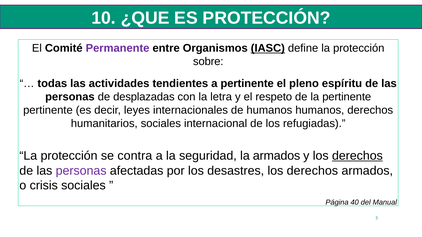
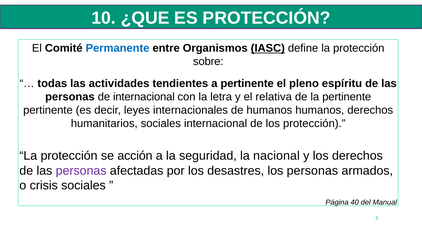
Permanente colour: purple -> blue (118, 48)
de desplazadas: desplazadas -> internacional (144, 97)
respeto: respeto -> relativa (274, 97)
los refugiadas: refugiadas -> protección (314, 124)
contra: contra -> acción (135, 156)
la armados: armados -> nacional (276, 156)
derechos underline: present -> none (357, 156)
desastres los derechos: derechos -> personas (312, 171)
